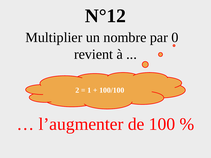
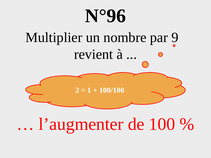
N°12: N°12 -> N°96 (105, 16)
0: 0 -> 9 (175, 37)
